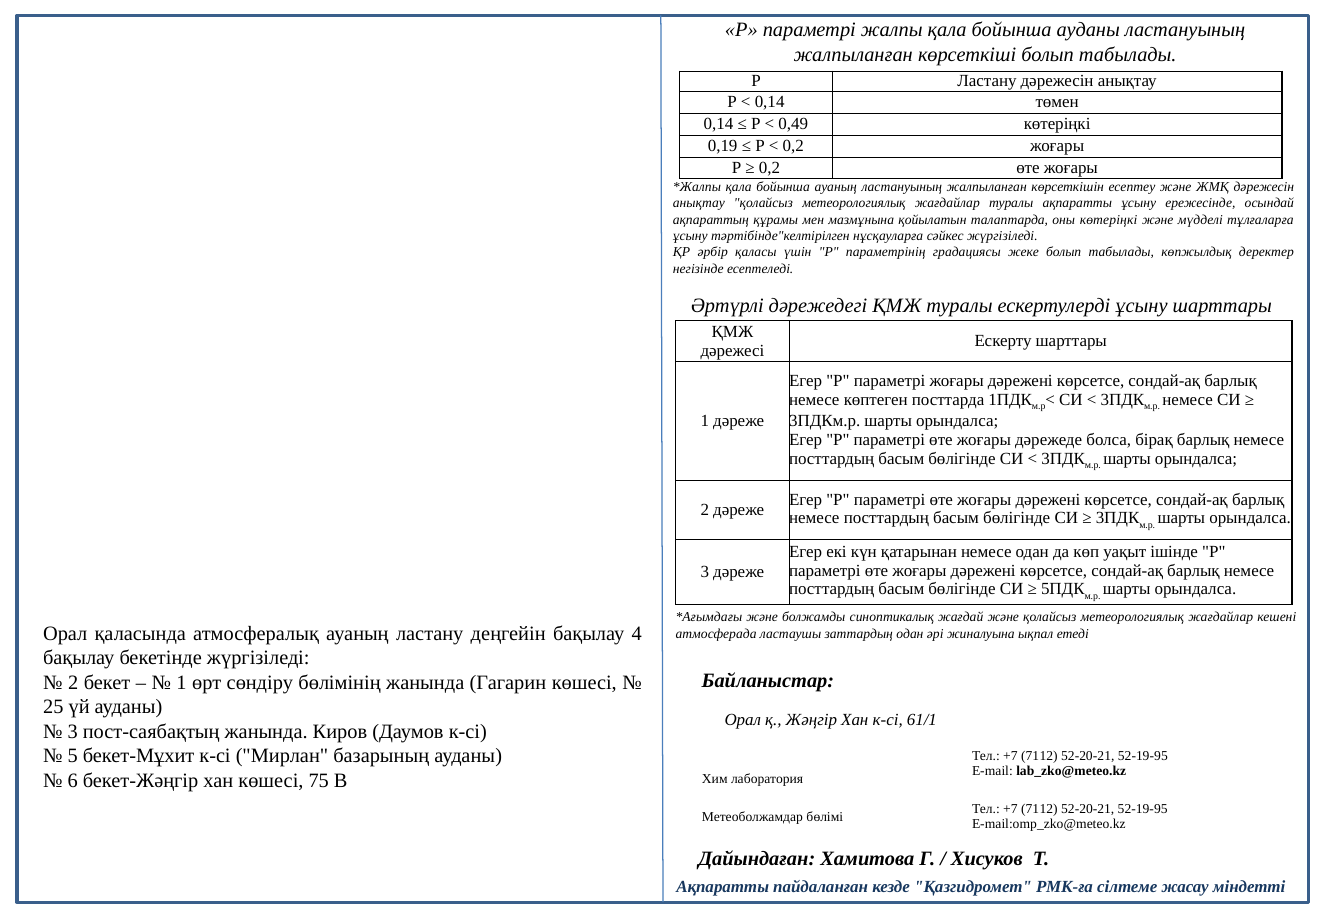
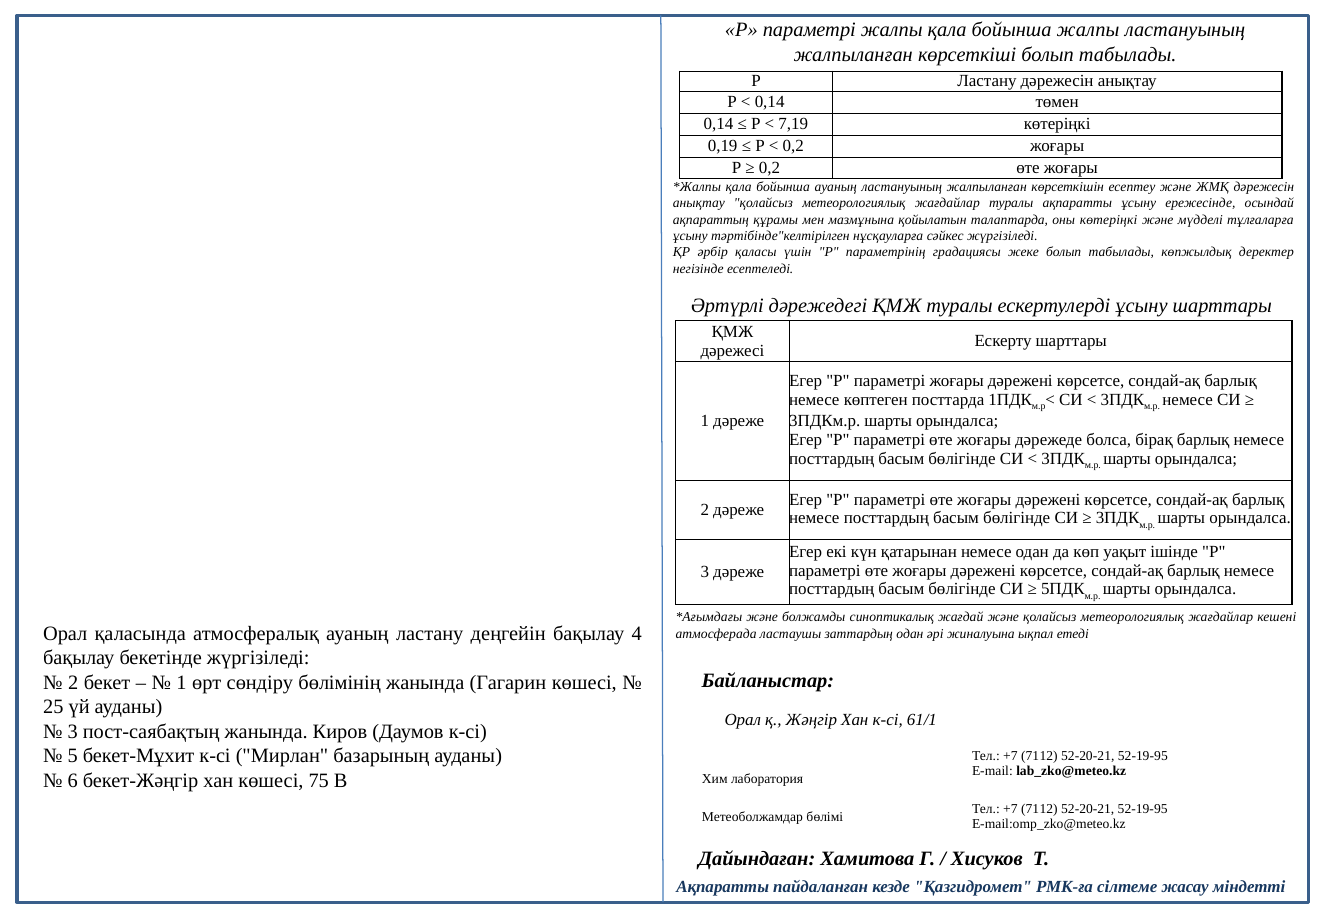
бойынша ауданы: ауданы -> жалпы (1088, 30)
0,49: 0,49 -> 7,19 (793, 124)
